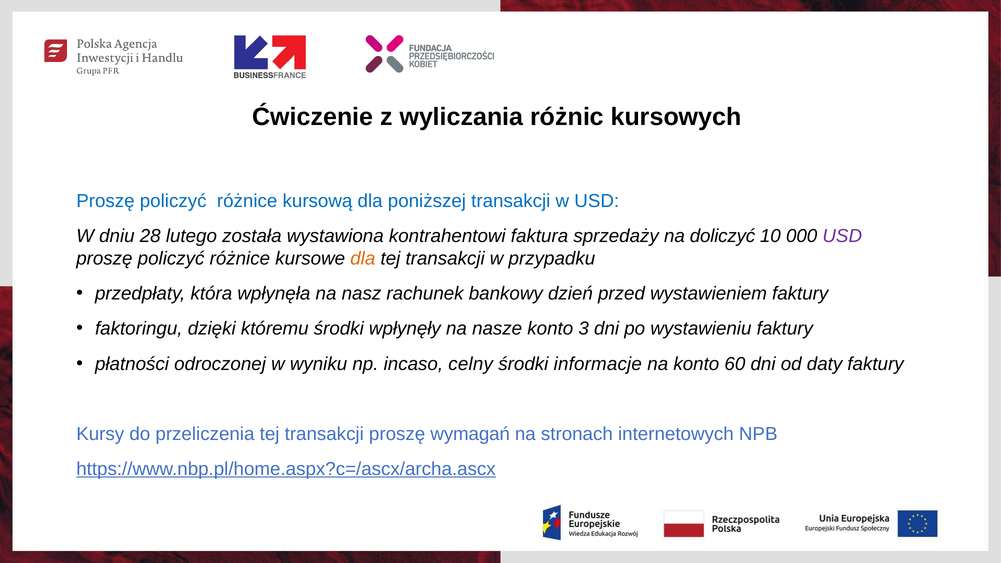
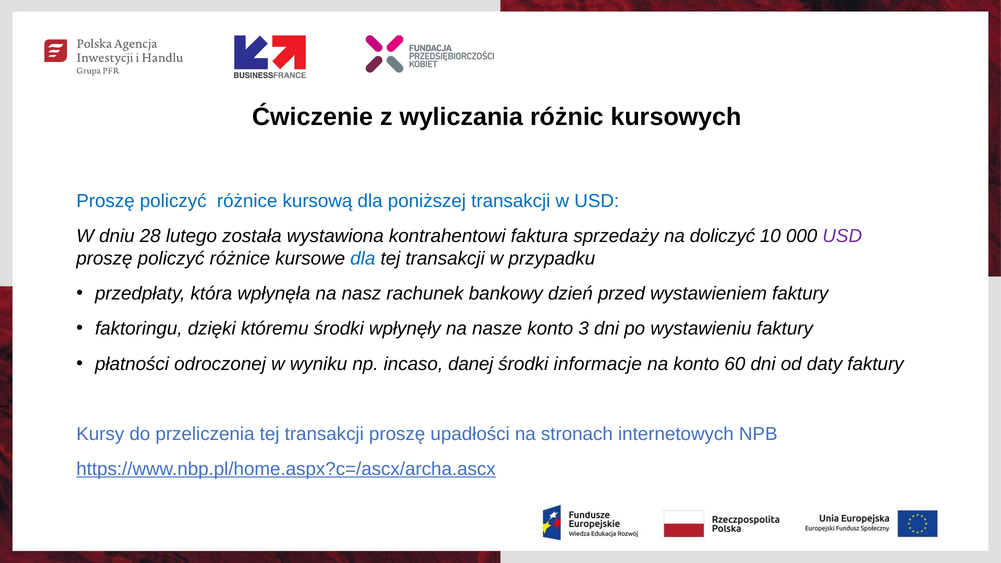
dla colour: orange -> blue (363, 259)
celny: celny -> danej (471, 364)
wymagań: wymagań -> upadłości (470, 434)
